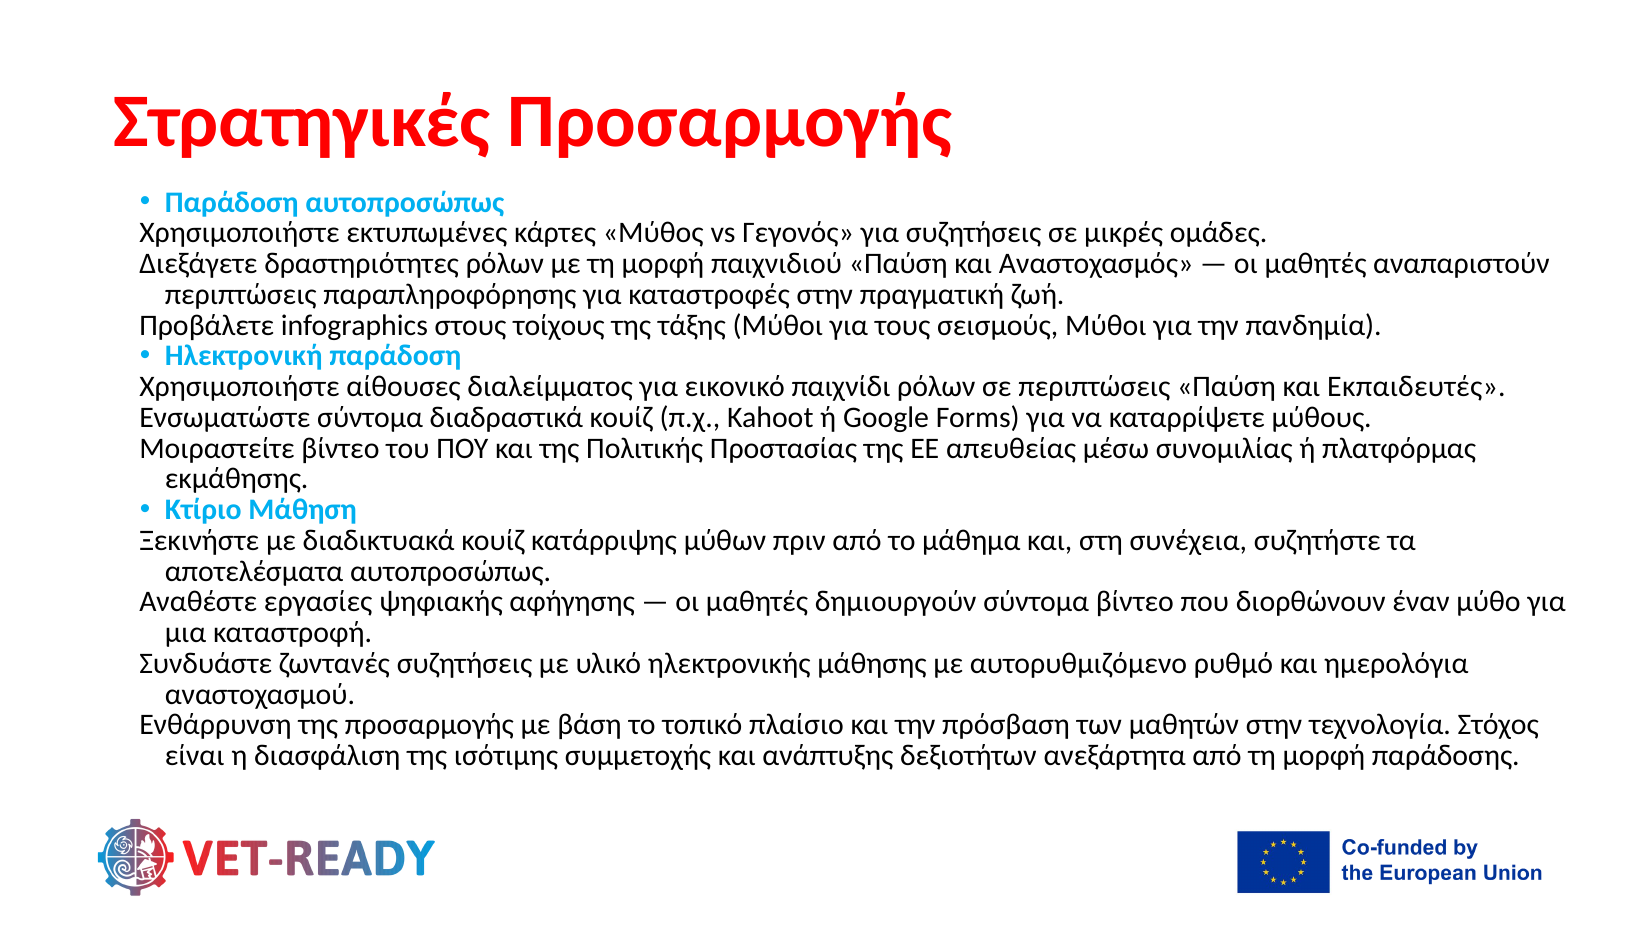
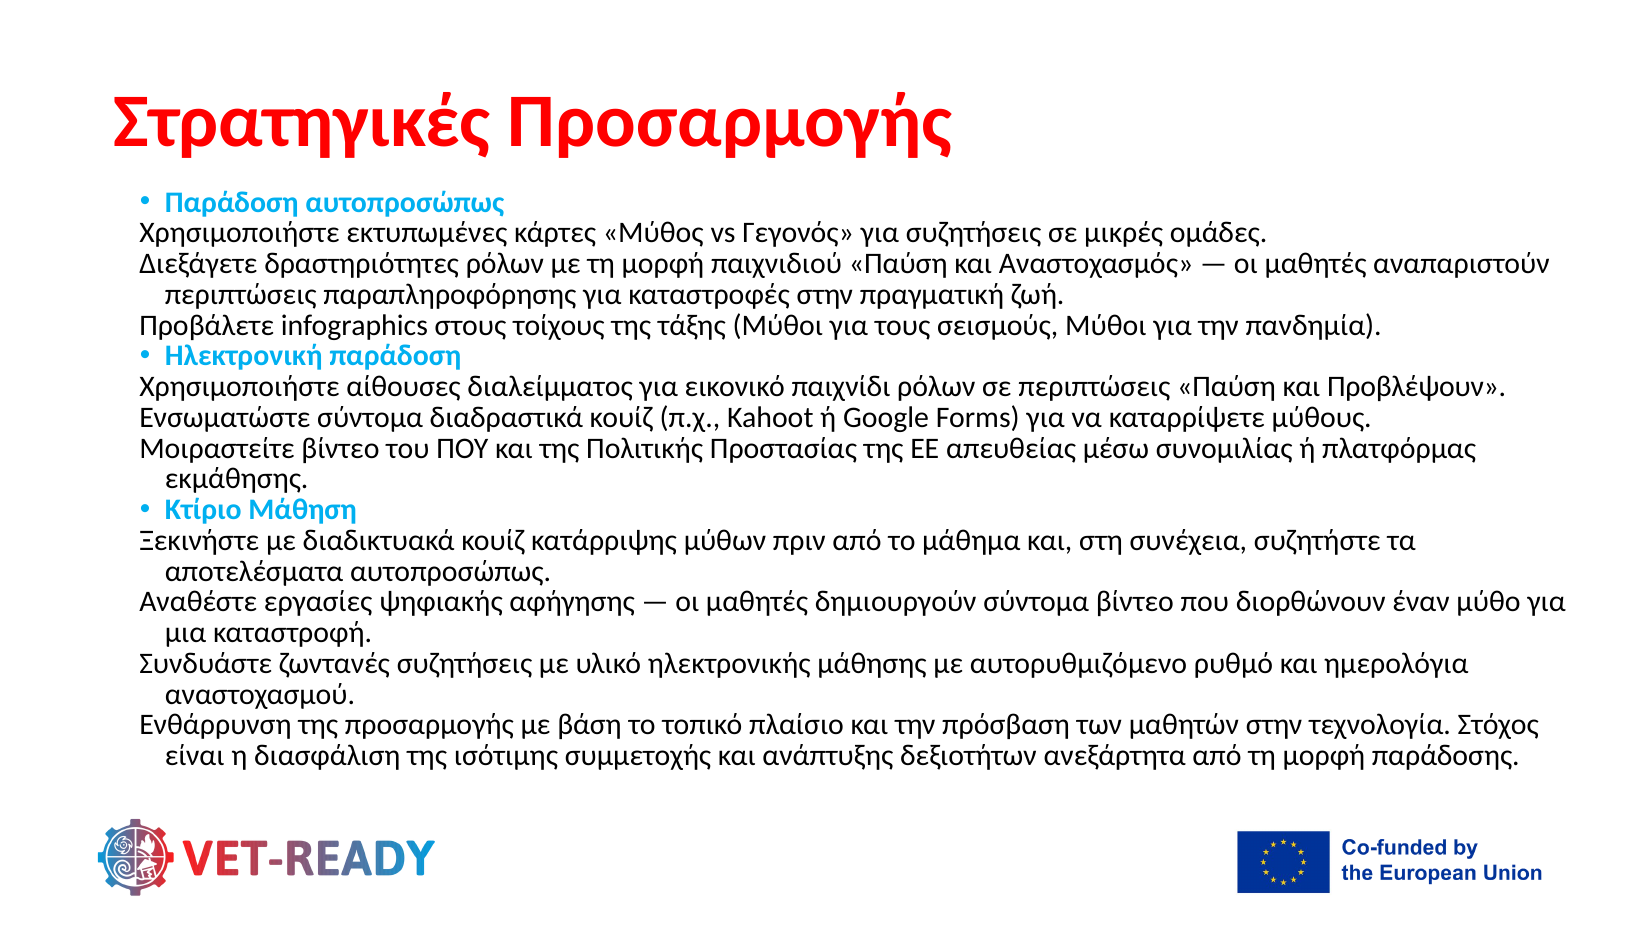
Εκπαιδευτές: Εκπαιδευτές -> Προβλέψουν (1417, 387)
